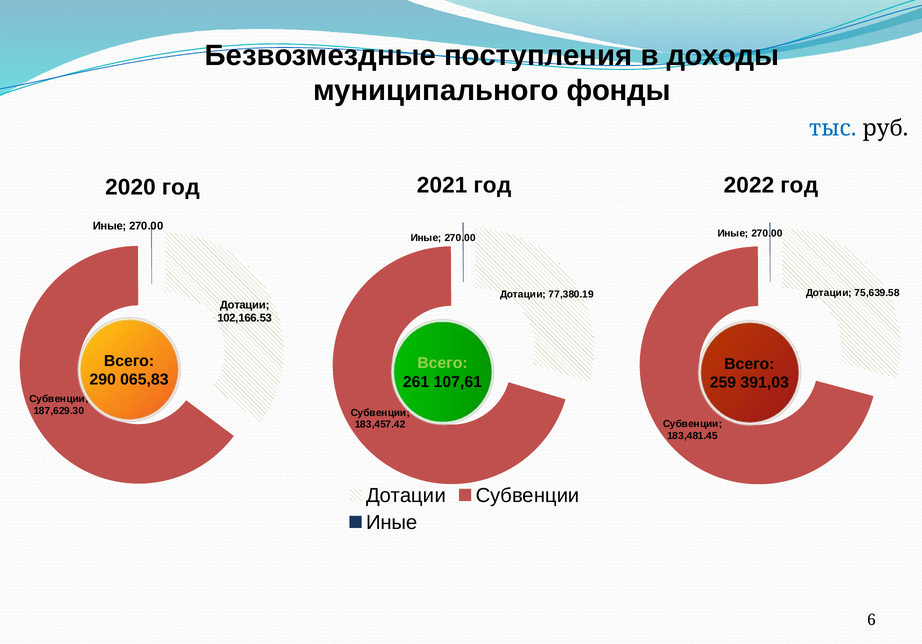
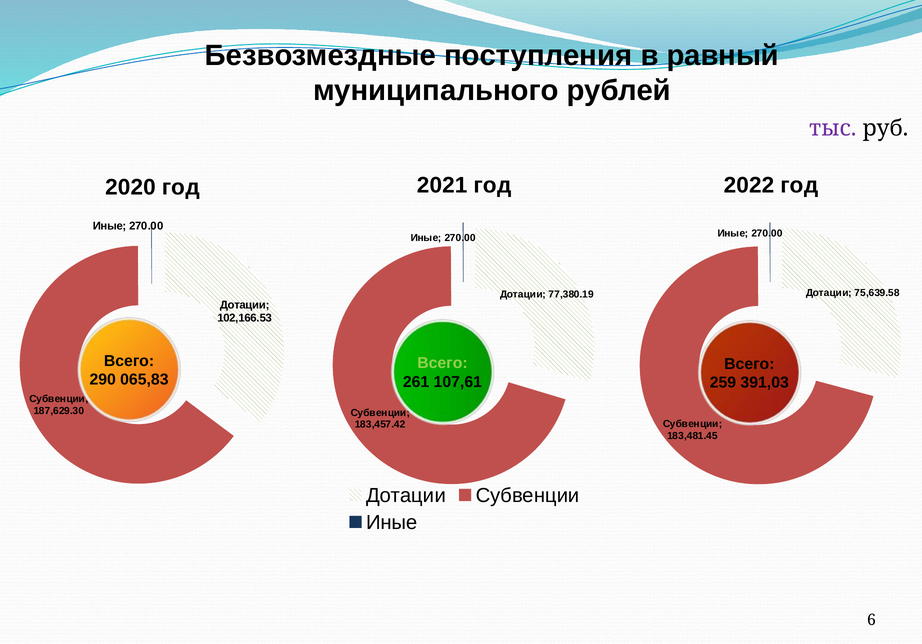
доходы: доходы -> равный (723, 56)
фонды: фонды -> рублей (619, 91)
тыс colour: blue -> purple (833, 128)
